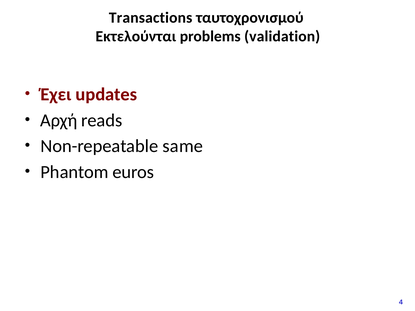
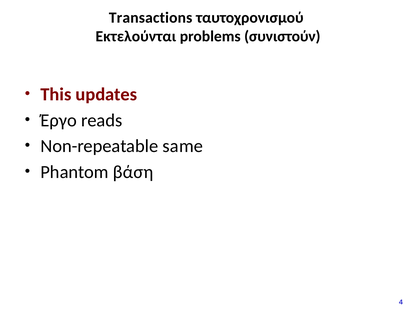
validation: validation -> συνιστούν (282, 36)
Έχει: Έχει -> This (56, 95)
Αρχή: Αρχή -> Έργο (59, 120)
euros: euros -> βάση (133, 172)
